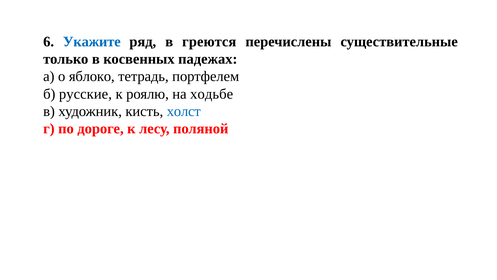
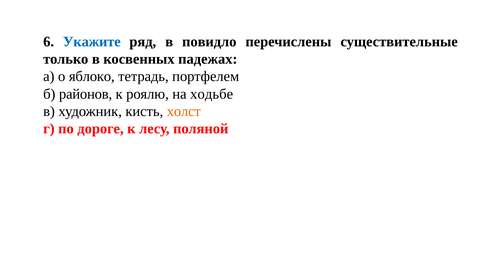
греются: греются -> повидло (209, 42)
русские: русские -> районов (86, 94)
холст colour: blue -> orange (184, 111)
